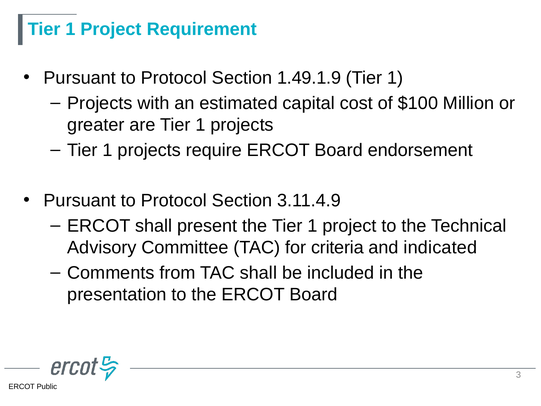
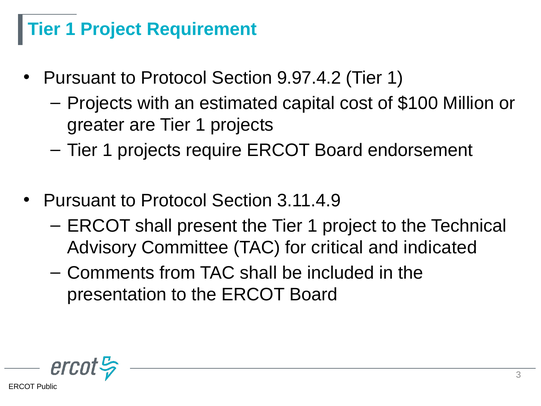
1.49.1.9: 1.49.1.9 -> 9.97.4.2 (309, 78)
criteria: criteria -> critical (337, 247)
